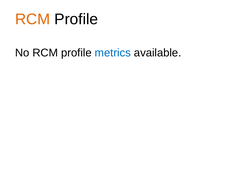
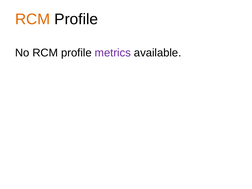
metrics colour: blue -> purple (113, 53)
